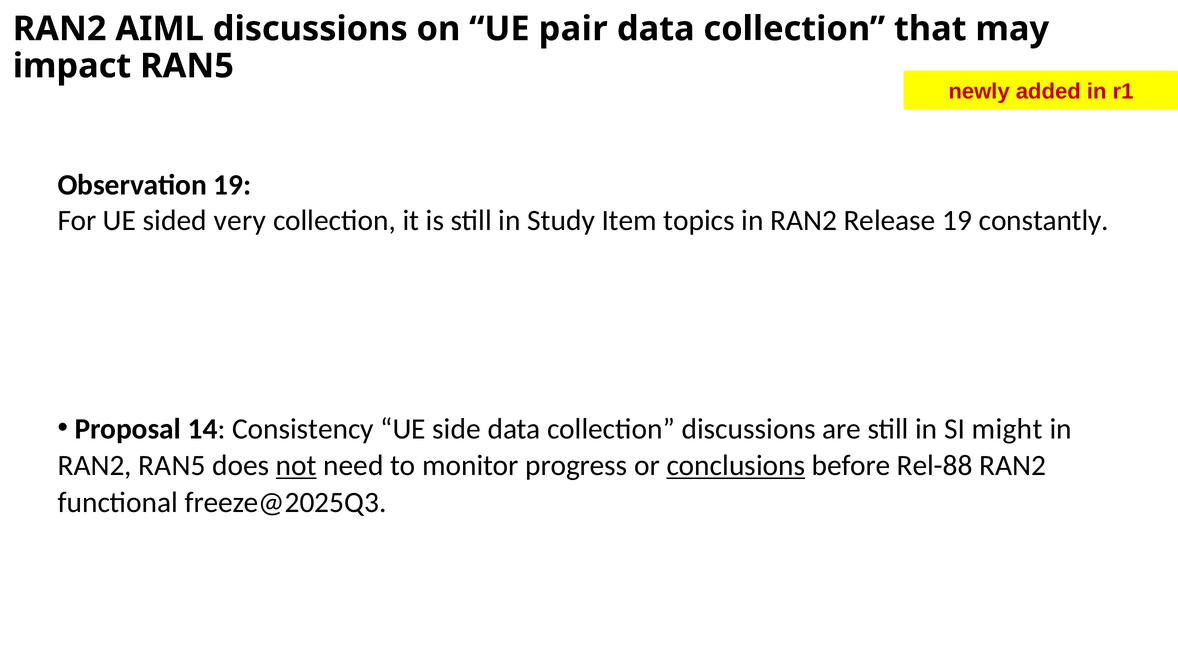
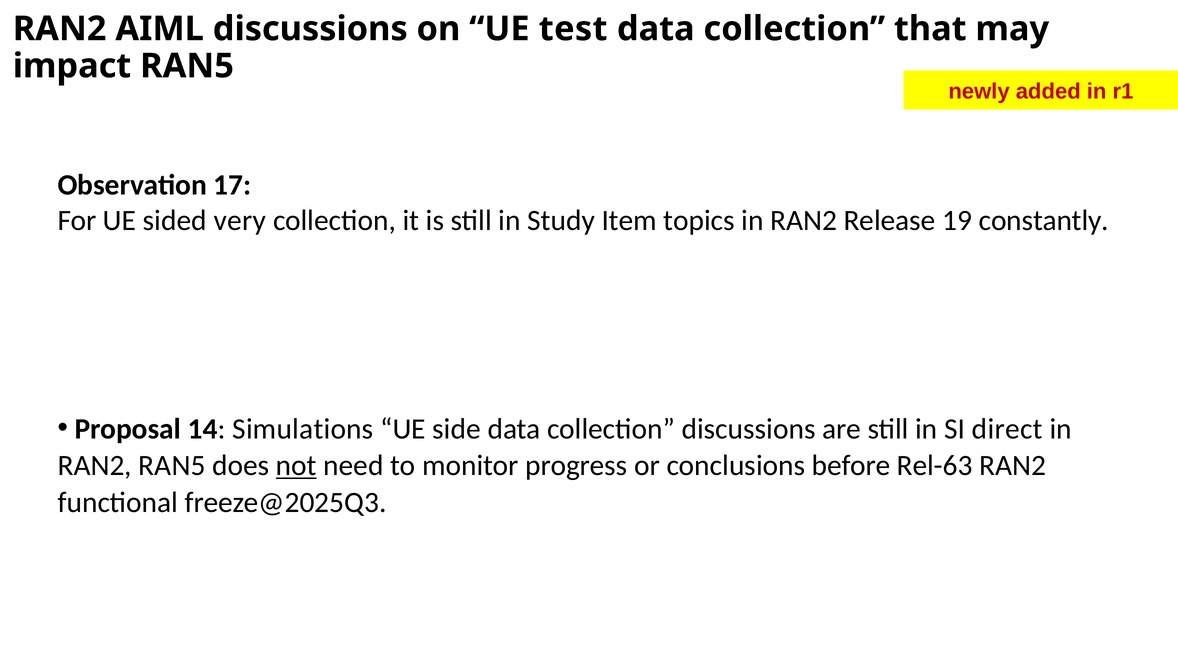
pair: pair -> test (573, 29)
Observation 19: 19 -> 17 (232, 185)
Consistency: Consistency -> Simulations (303, 429)
might: might -> direct (1007, 429)
conclusions underline: present -> none (736, 466)
Rel-88: Rel-88 -> Rel-63 (935, 466)
